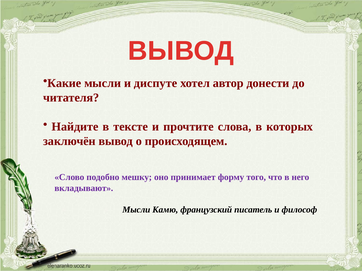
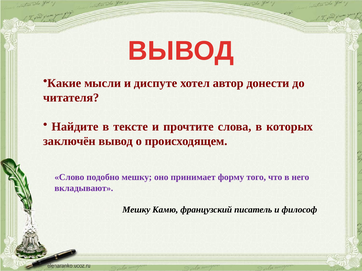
Мысли: Мысли -> Мешку (136, 210)
